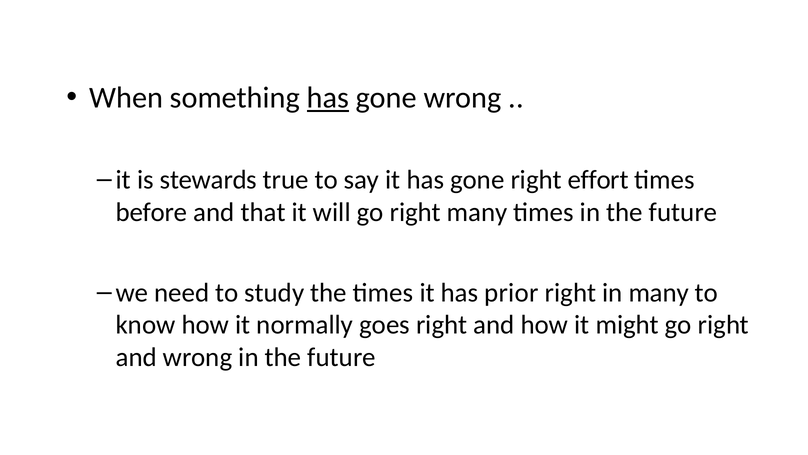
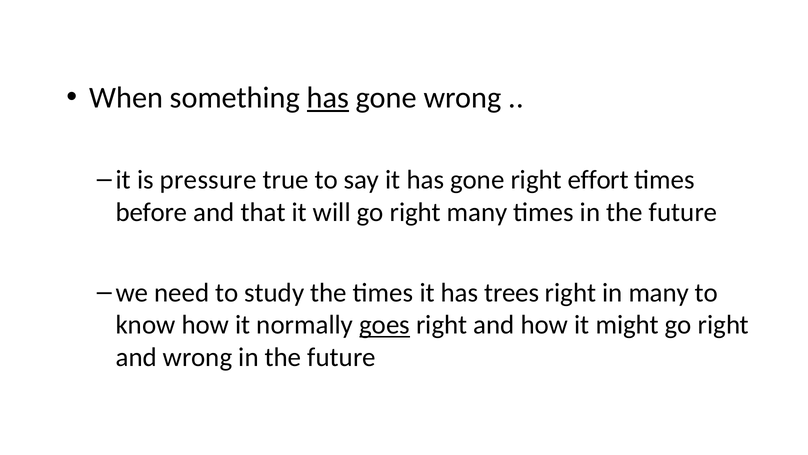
stewards: stewards -> pressure (208, 180)
prior: prior -> trees (512, 292)
goes underline: none -> present (385, 325)
